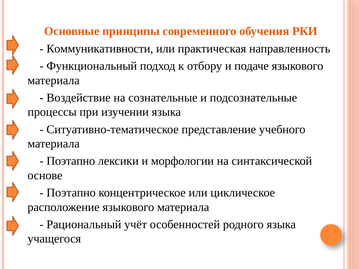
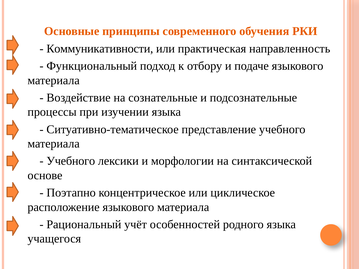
Поэтапно: Поэтапно -> Учебного (71, 161)
